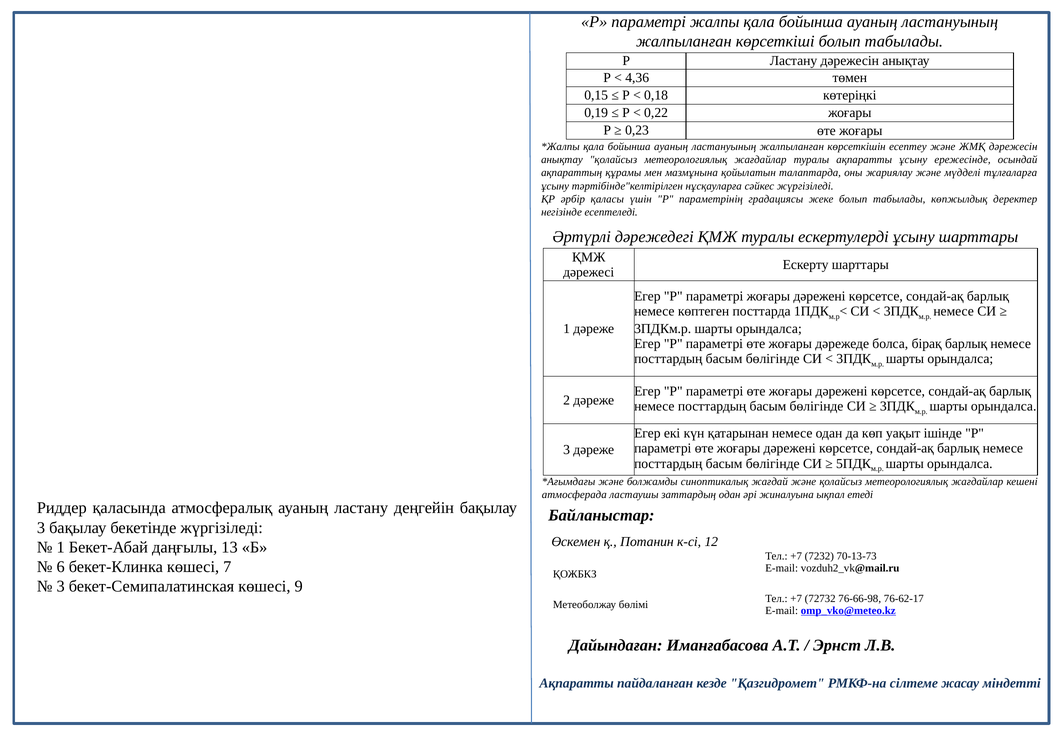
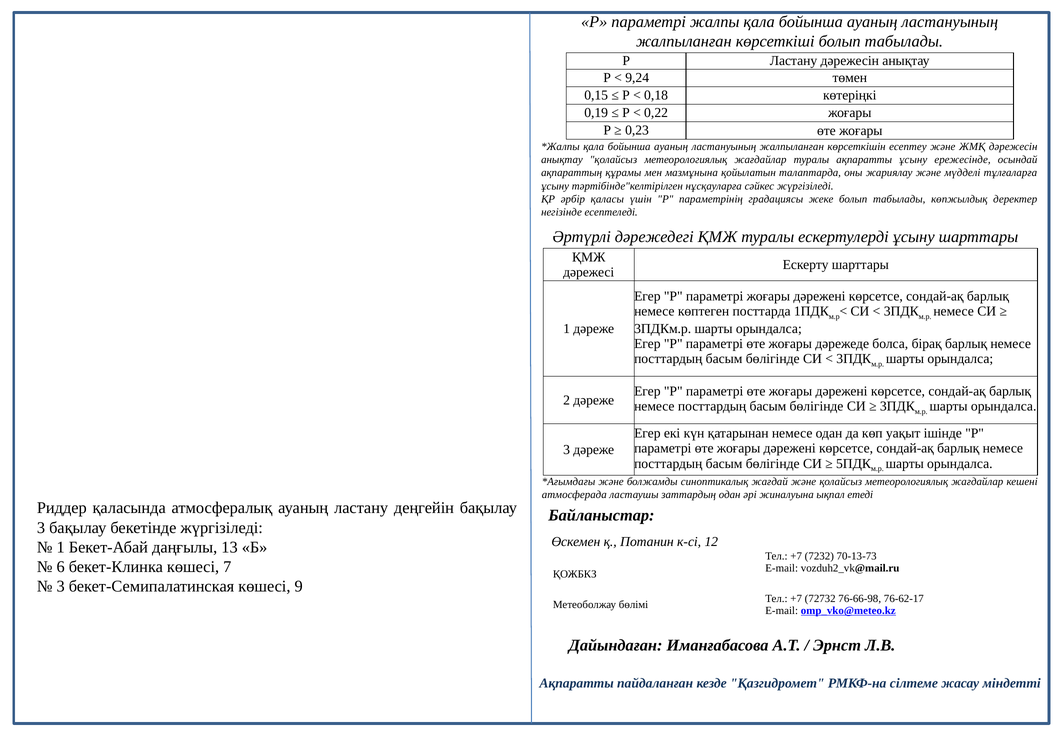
4,36: 4,36 -> 9,24 (637, 78)
